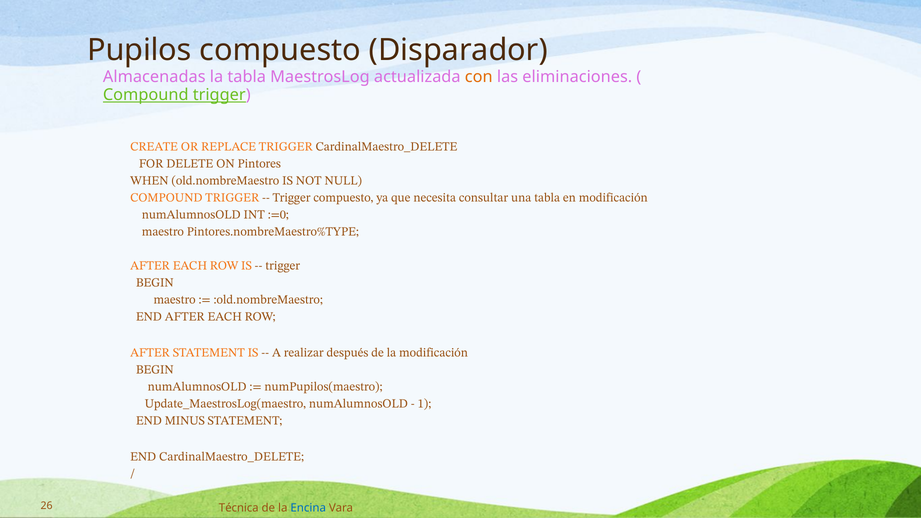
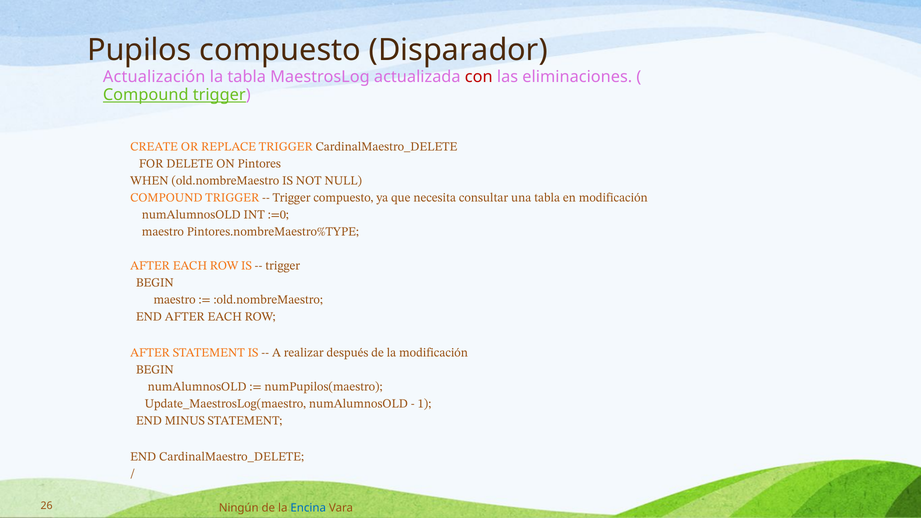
Almacenadas: Almacenadas -> Actualización (154, 77)
con colour: orange -> red (479, 77)
Técnica: Técnica -> Ningún (239, 508)
